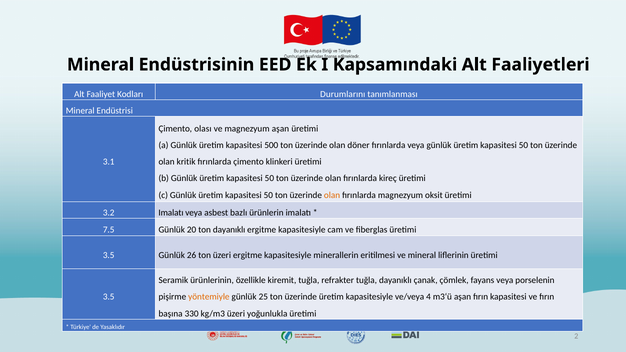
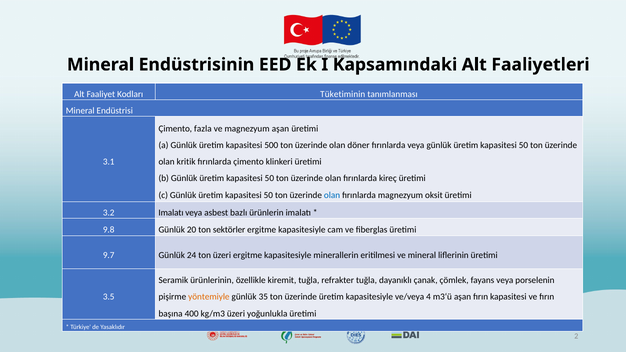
Durumlarını: Durumlarını -> Tüketiminin (343, 94)
olası: olası -> fazla (203, 129)
olan colour: orange -> blue (332, 195)
7.5: 7.5 -> 9.8 (109, 230)
ton dayanıklı: dayanıklı -> sektörler (229, 230)
3.5: 3.5 -> 9.7 (109, 255)
26: 26 -> 24 (192, 255)
25: 25 -> 35 (263, 297)
330: 330 -> 400 (192, 314)
